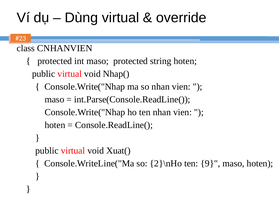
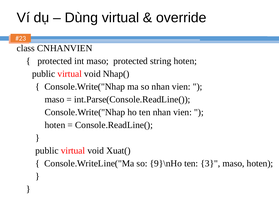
2}\nHo: 2}\nHo -> 9}\nHo (166, 164)
9: 9 -> 3 (210, 164)
